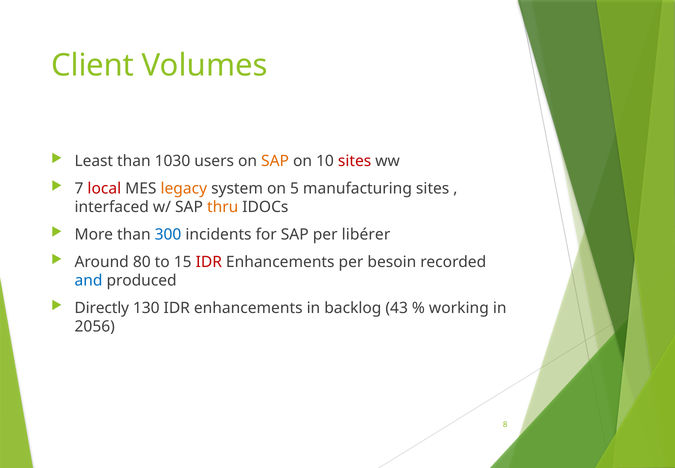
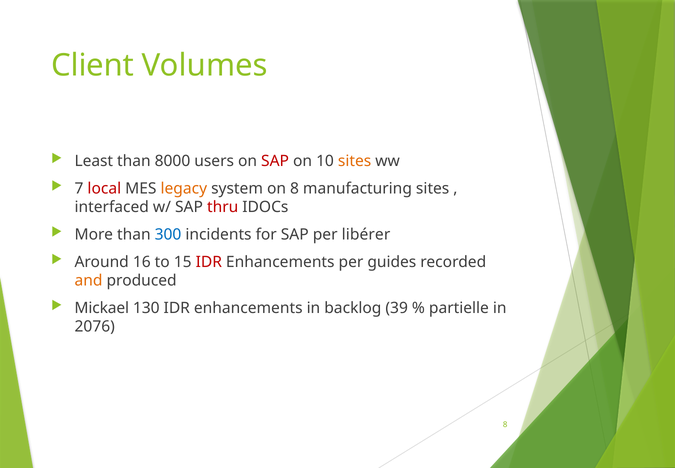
1030: 1030 -> 8000 (172, 161)
SAP colour: orange -> red (275, 161)
sites colour: red -> orange (355, 161)
on 5: 5 -> 8 (294, 188)
thru colour: orange -> red (223, 207)
80: 80 -> 16 (142, 262)
besoin: besoin -> guides (392, 262)
and colour: blue -> orange (89, 280)
Directly: Directly -> Mickael (102, 308)
43: 43 -> 39 (397, 308)
working: working -> partielle (459, 308)
2056: 2056 -> 2076 (95, 326)
